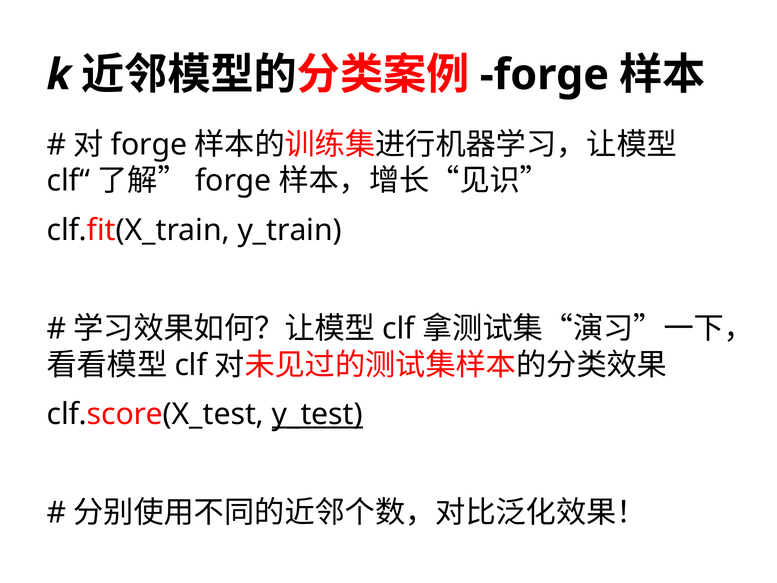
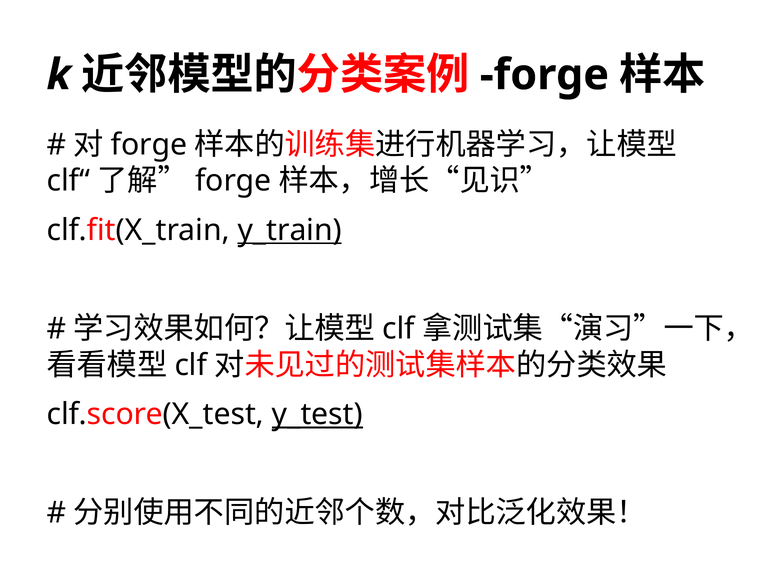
y_train underline: none -> present (290, 230)
